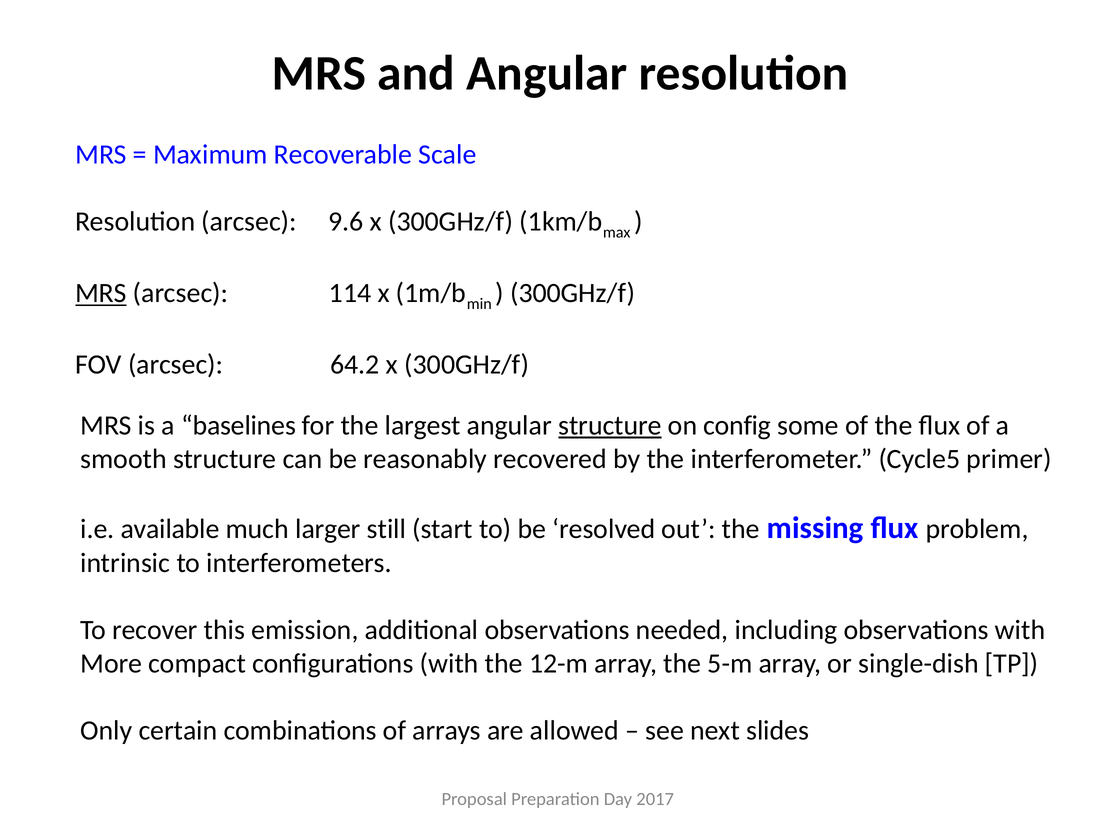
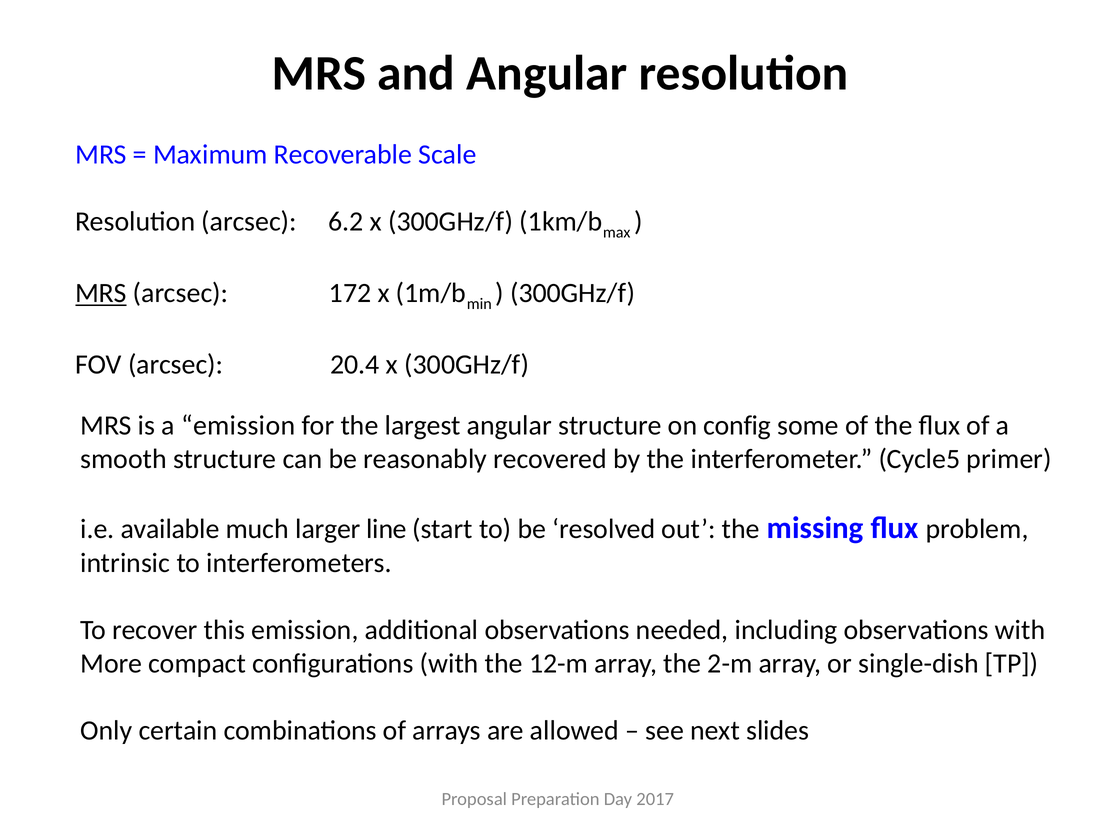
9.6: 9.6 -> 6.2 (346, 222)
114: 114 -> 172 (350, 293)
64.2: 64.2 -> 20.4 (355, 365)
a baselines: baselines -> emission (238, 425)
structure underline: present -> none (610, 425)
still: still -> line (387, 529)
5-m: 5-m -> 2-m (730, 664)
